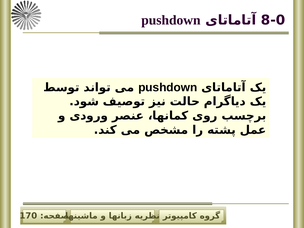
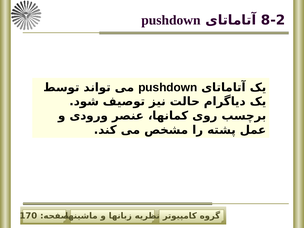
8-0: 8-0 -> 8-2 (273, 20)
